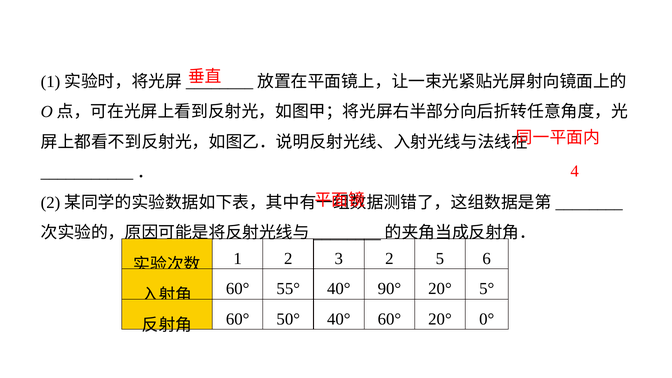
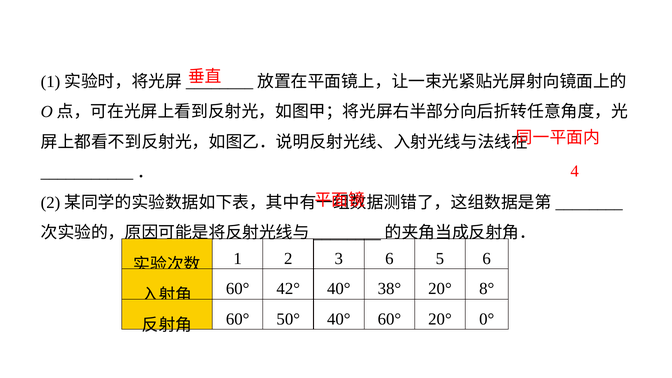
3 2: 2 -> 6 (389, 259)
55°: 55° -> 42° (288, 289)
90°: 90° -> 38° (389, 289)
5°: 5° -> 8° (487, 289)
